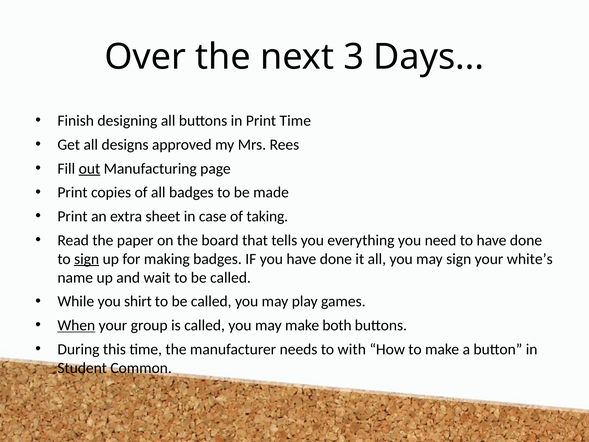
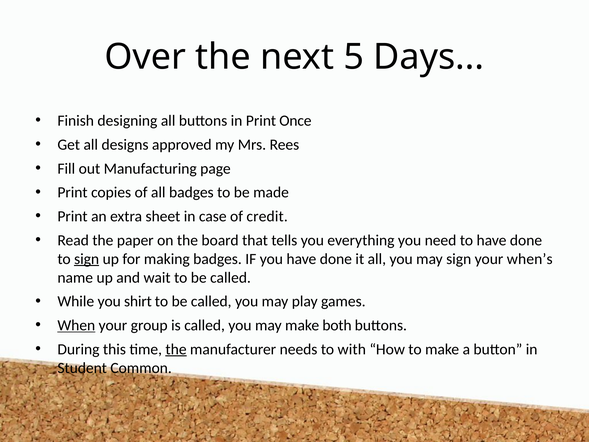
3: 3 -> 5 (354, 57)
Print Time: Time -> Once (295, 121)
out underline: present -> none (89, 168)
taking: taking -> credit (267, 216)
white’s: white’s -> when’s (530, 259)
the underline: none -> present (176, 349)
